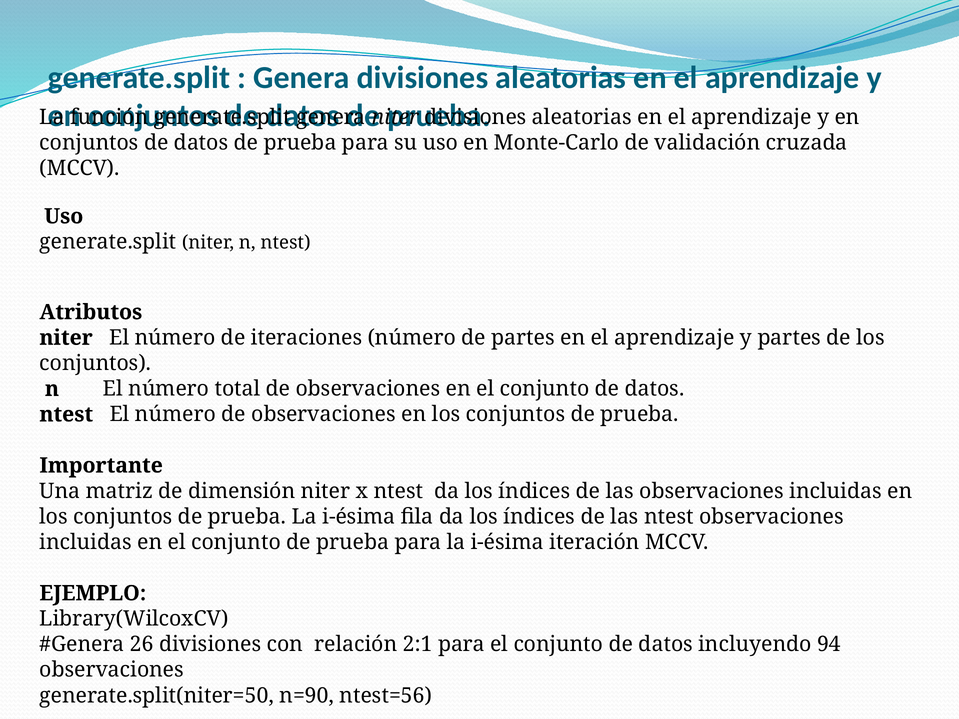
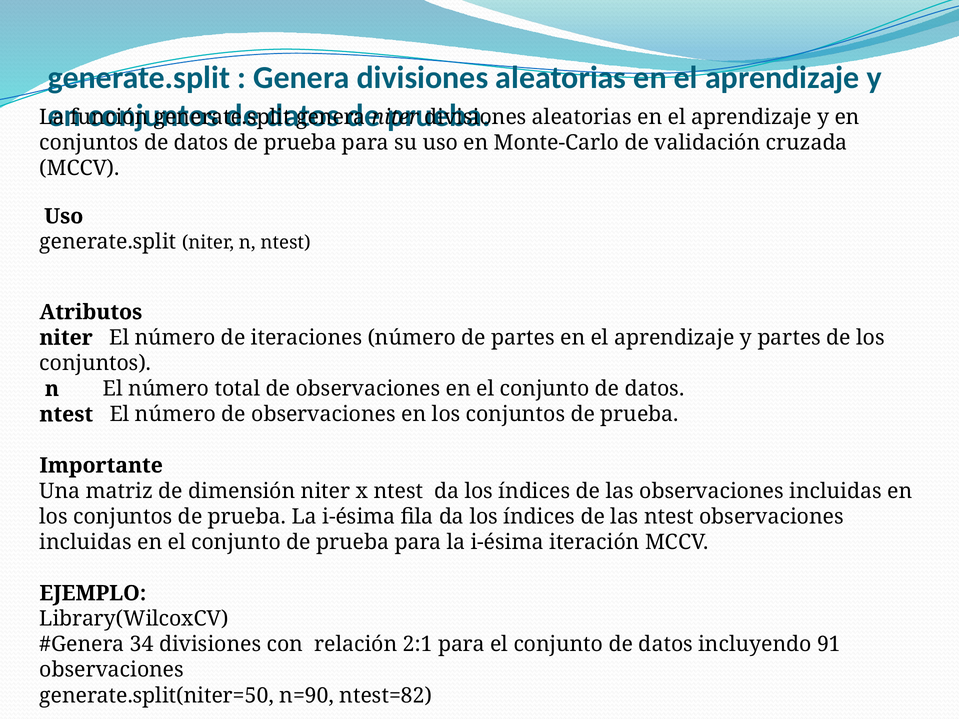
26: 26 -> 34 (142, 645)
94: 94 -> 91 (829, 645)
ntest=56: ntest=56 -> ntest=82 (386, 696)
